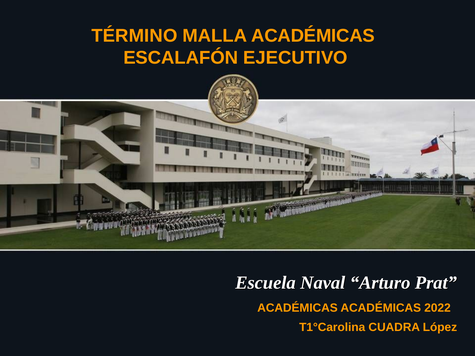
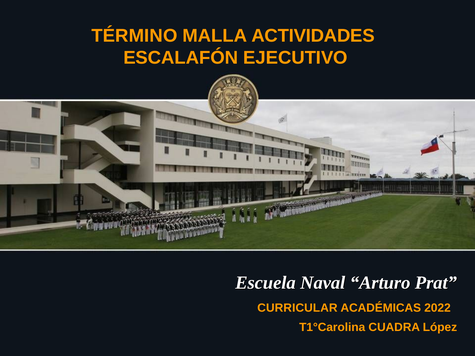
MALLA ACADÉMICAS: ACADÉMICAS -> ACTIVIDADES (313, 36)
ACADÉMICAS: ACADÉMICAS -> CURRICULAR (297, 308)
